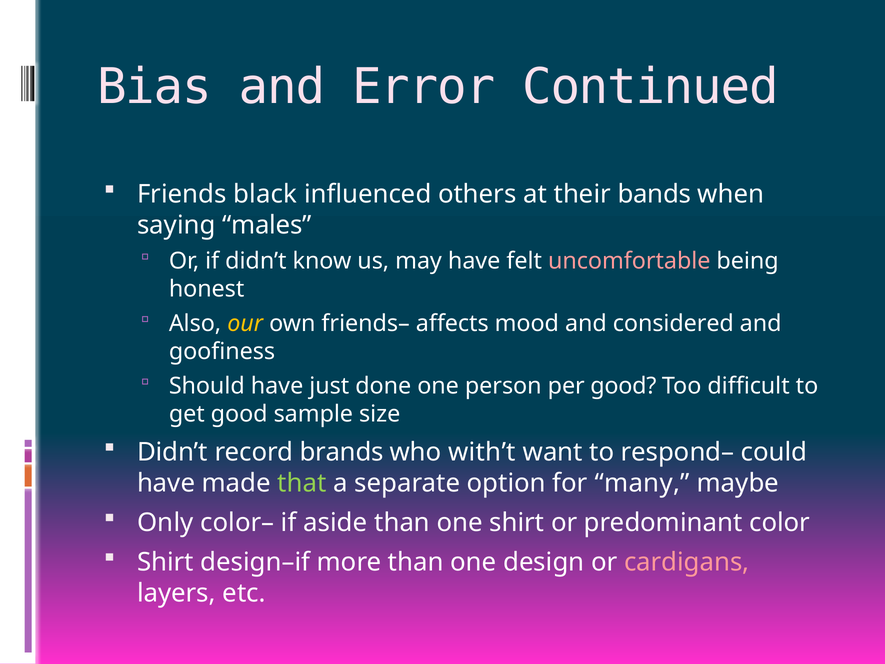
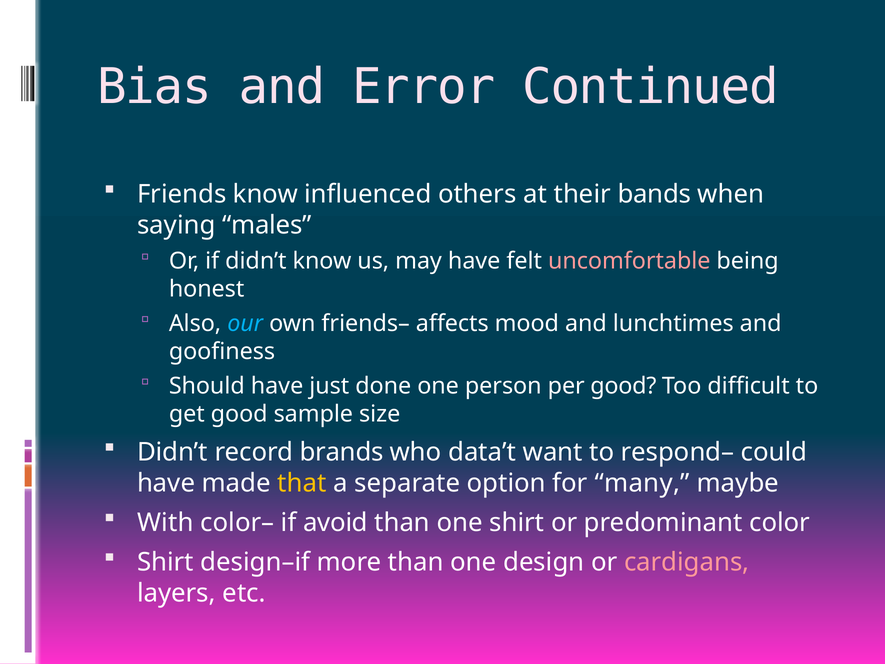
Friends black: black -> know (265, 194)
our colour: yellow -> light blue (245, 323)
considered: considered -> lunchtimes (673, 323)
with’t: with’t -> data’t (482, 452)
that colour: light green -> yellow (302, 483)
Only: Only -> With (165, 523)
aside: aside -> avoid (335, 523)
